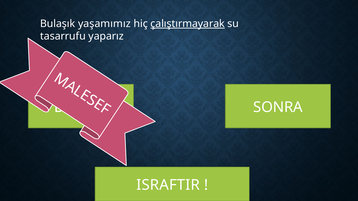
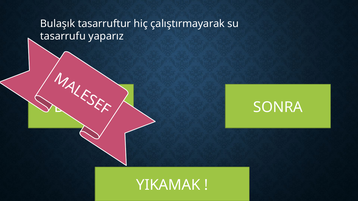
yaşamımız: yaşamımız -> tasarruftur (104, 24)
çalıştırmayarak underline: present -> none (188, 24)
ISRAFTIR: ISRAFTIR -> YIKAMAK (168, 185)
